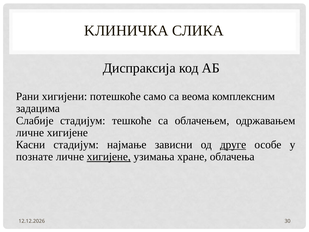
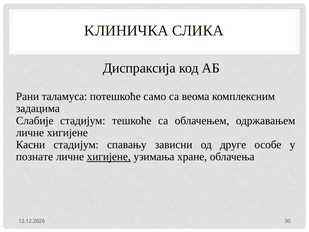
хигијени: хигијени -> таламуса (65, 96)
најмање: најмање -> спавању (127, 145)
друге underline: present -> none (233, 145)
